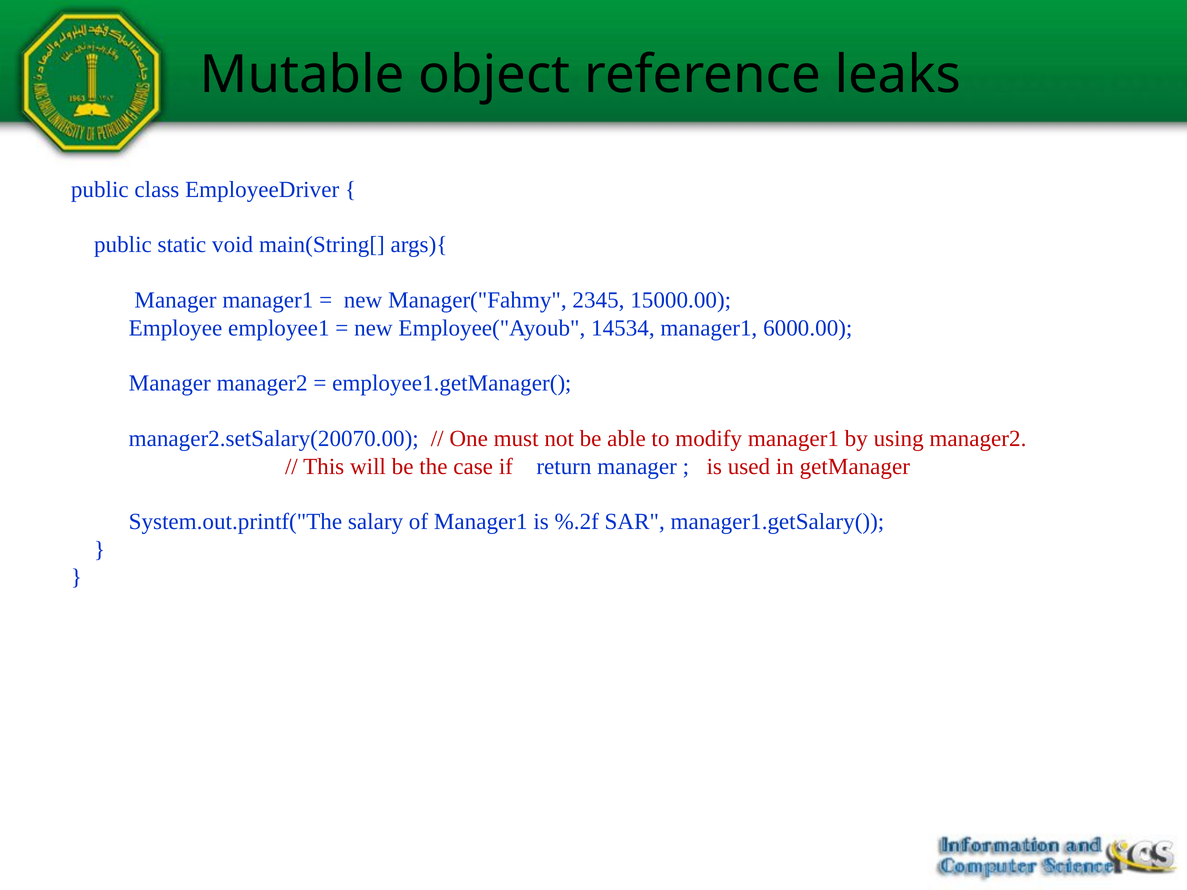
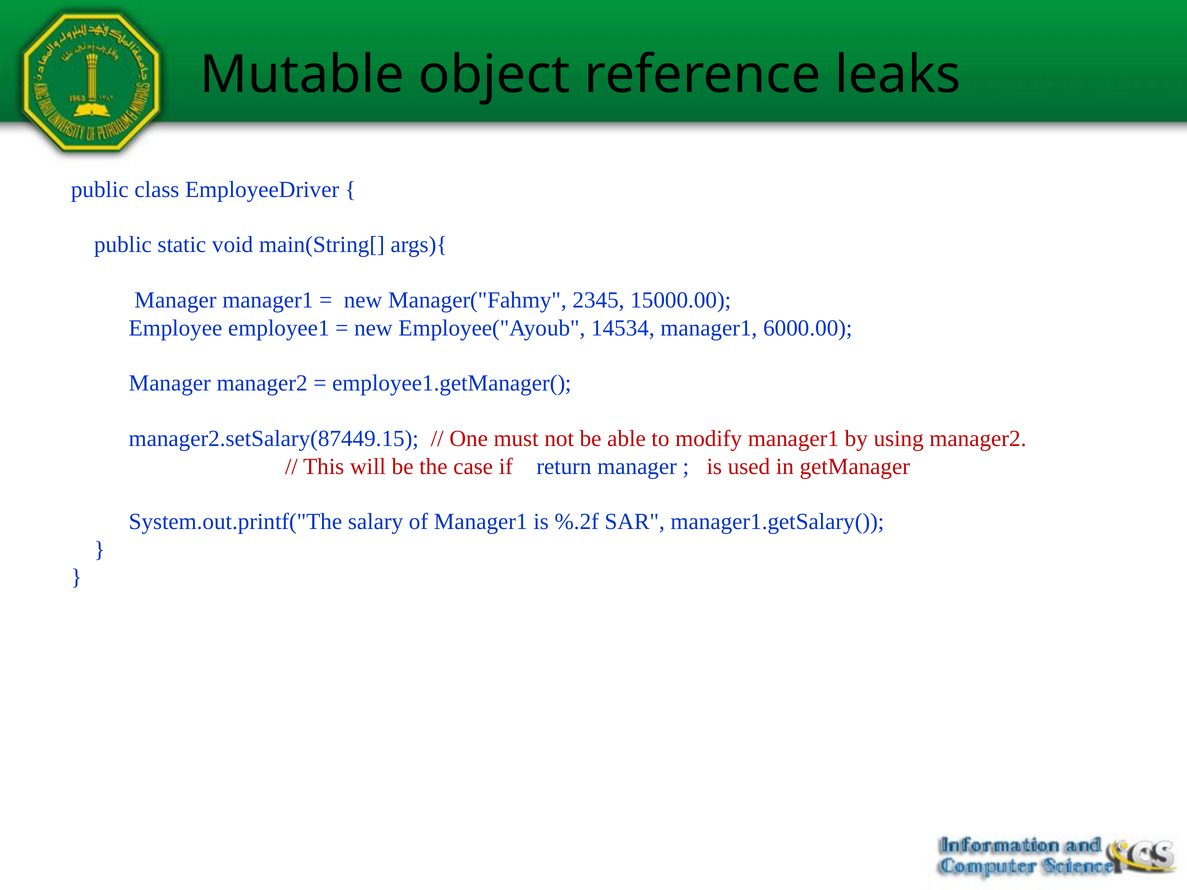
manager2.setSalary(20070.00: manager2.setSalary(20070.00 -> manager2.setSalary(87449.15 (274, 439)
